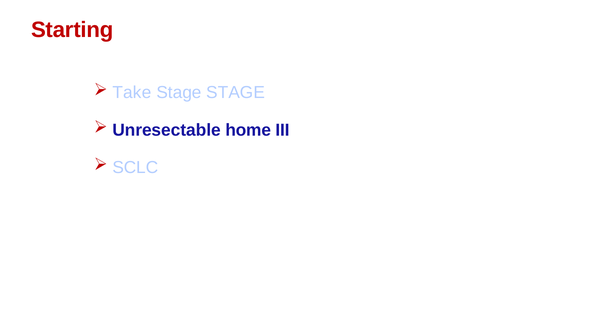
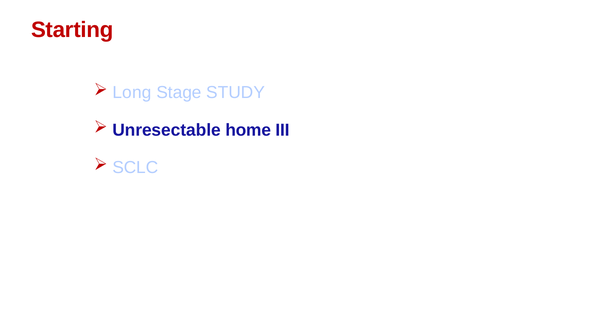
Take: Take -> Long (132, 92)
Stage STAGE: STAGE -> STUDY (236, 92)
